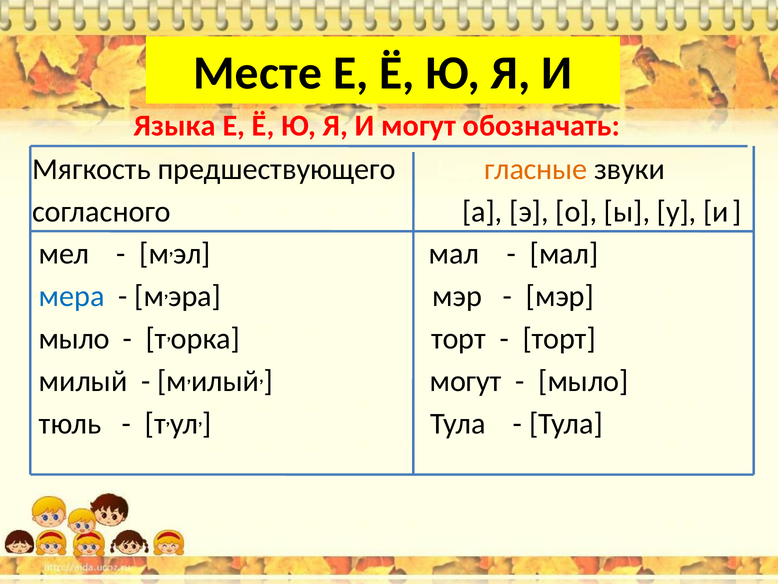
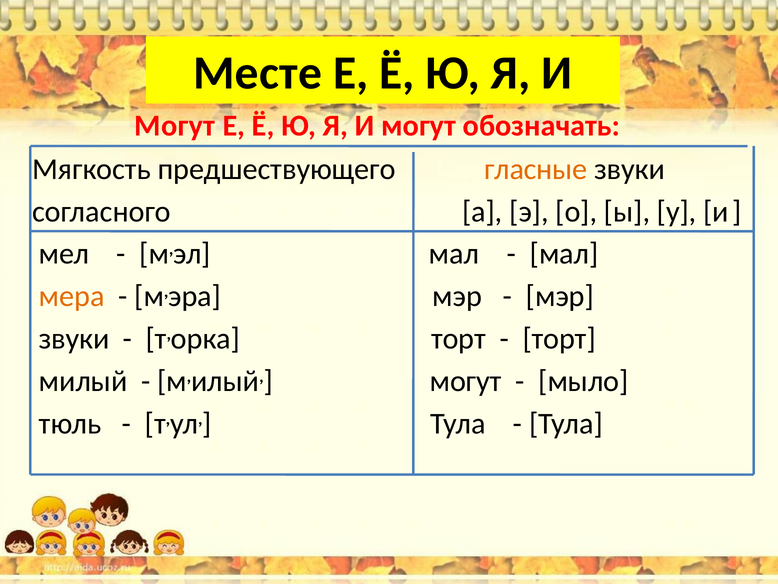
Языка: Языка -> Могут (175, 126)
мера colour: blue -> orange (72, 296)
мыло: мыло -> звуки (74, 339)
